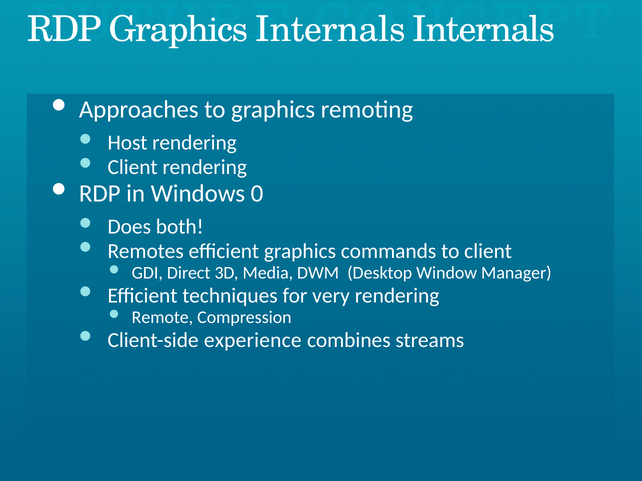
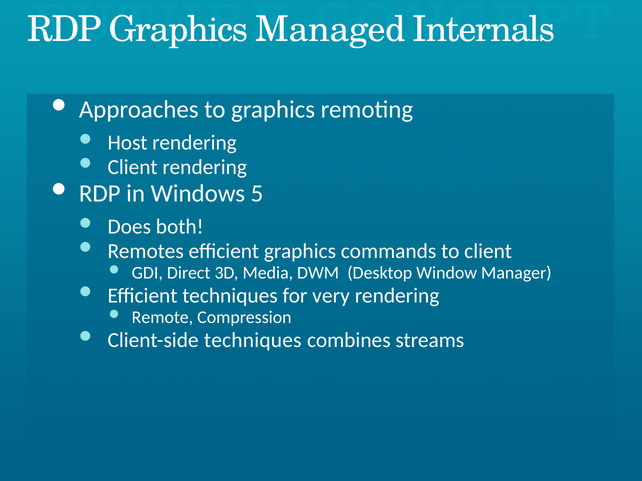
Graphics Internals: Internals -> Managed (331, 30)
0: 0 -> 5 (257, 194)
Client-side experience: experience -> techniques (253, 340)
